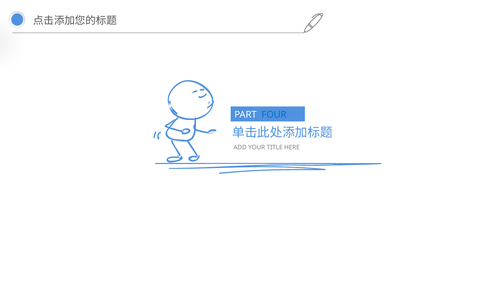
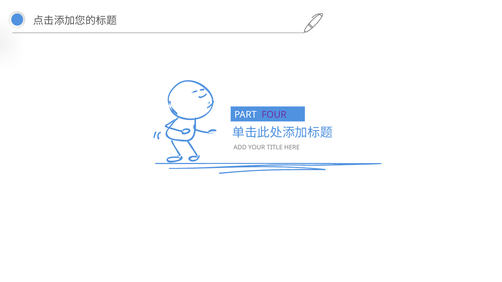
FOUR colour: blue -> purple (274, 115)
